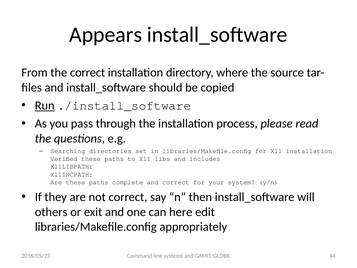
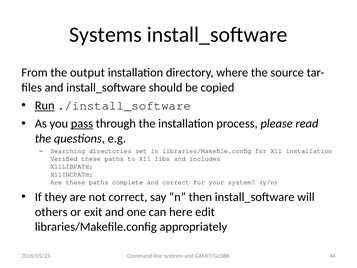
Appears: Appears -> Systems (106, 35)
the correct: correct -> output (87, 73)
pass underline: none -> present (82, 124)
